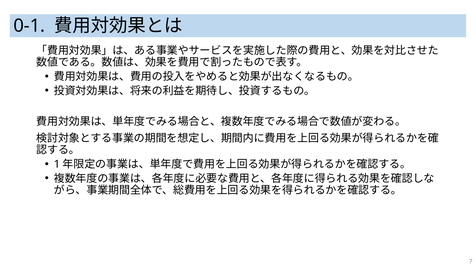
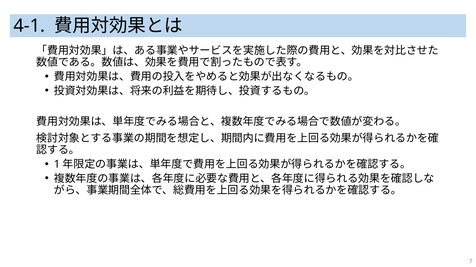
0-1: 0-1 -> 4-1 (29, 26)
